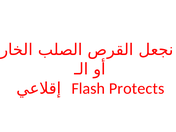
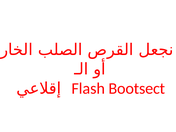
Protects: Protects -> Bootsect (137, 89)
